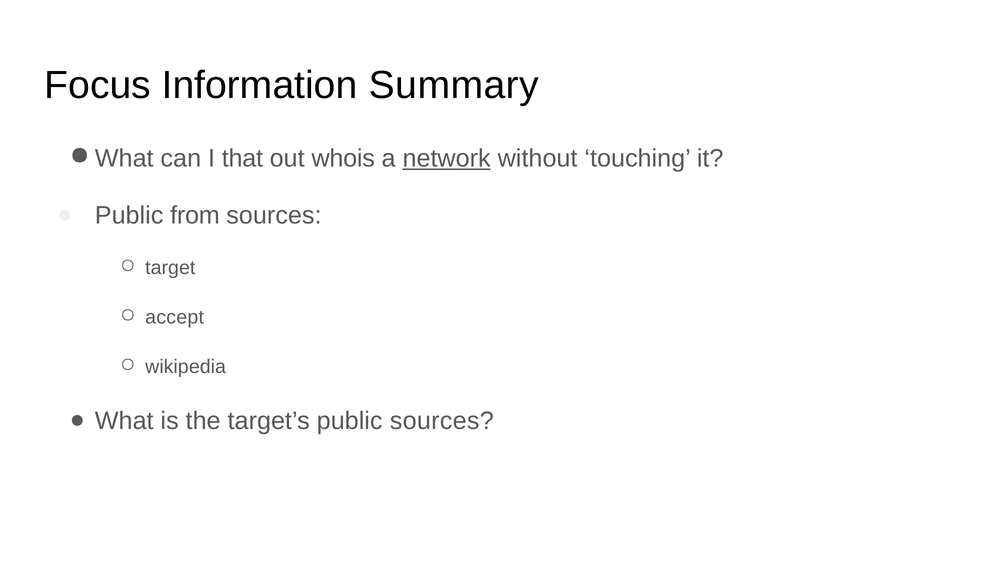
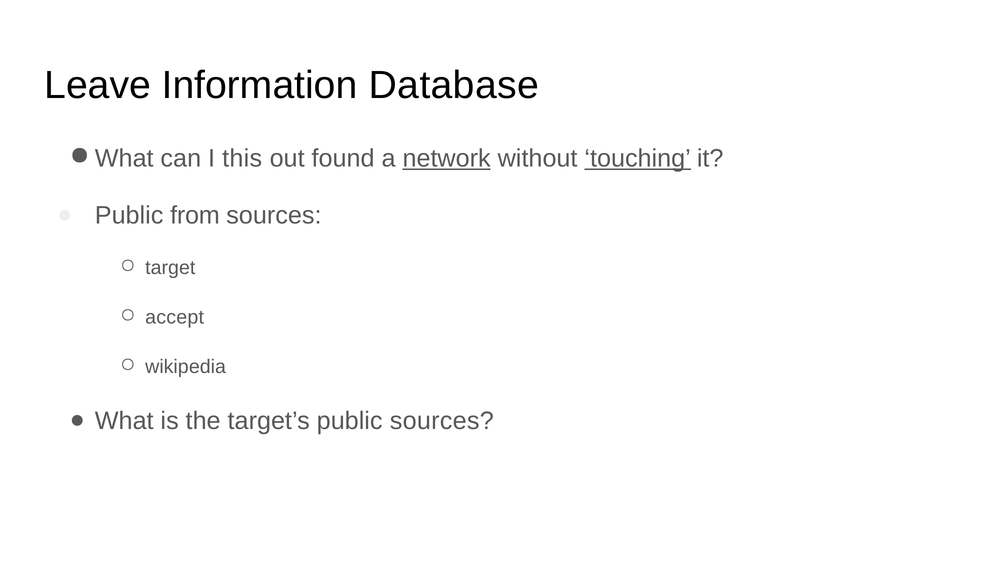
Focus: Focus -> Leave (98, 85)
Summary: Summary -> Database (454, 85)
that: that -> this (242, 159)
whois: whois -> found (343, 159)
touching underline: none -> present (638, 159)
